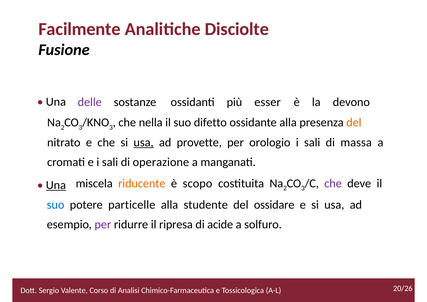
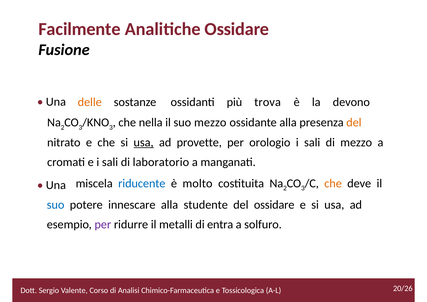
Analitiche Disciolte: Disciolte -> Ossidare (237, 29)
delle colour: purple -> orange (90, 102)
esser: esser -> trova (268, 102)
suo difetto: difetto -> mezzo (210, 123)
di massa: massa -> mezzo (356, 142)
operazione: operazione -> laboratorio (161, 162)
Una underline: present -> none (56, 185)
riducente colour: orange -> blue (142, 183)
scopo: scopo -> molto (198, 183)
che colour: purple -> orange (333, 183)
particelle: particelle -> innescare (132, 205)
ripresa: ripresa -> metalli (176, 224)
acide: acide -> entra (220, 224)
